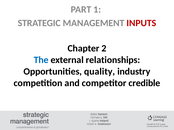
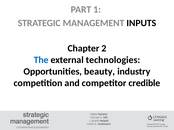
INPUTS colour: red -> black (141, 23)
relationships: relationships -> technologies (113, 60)
quality: quality -> beauty (100, 72)
